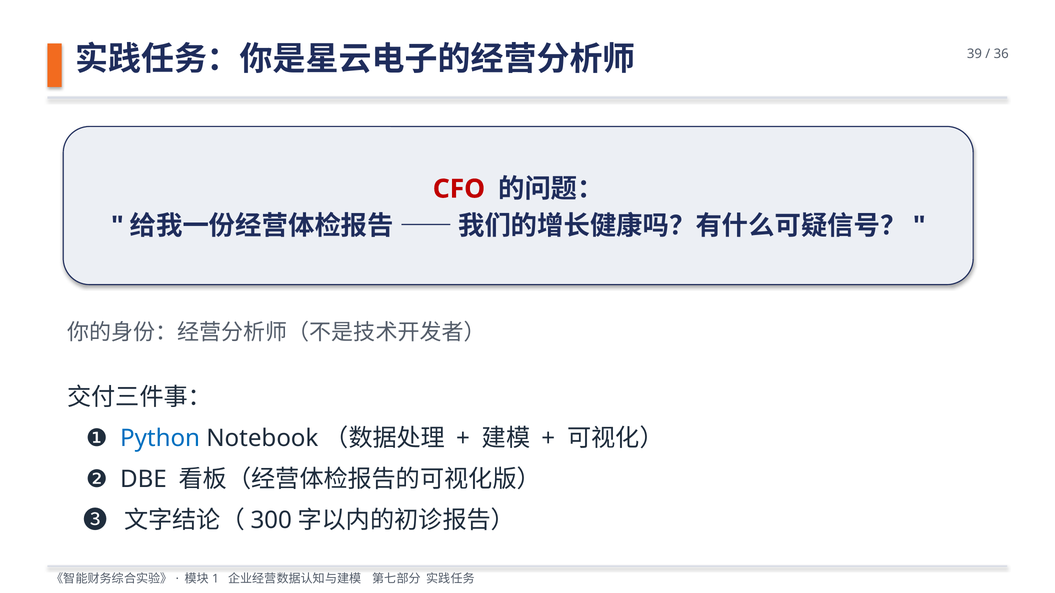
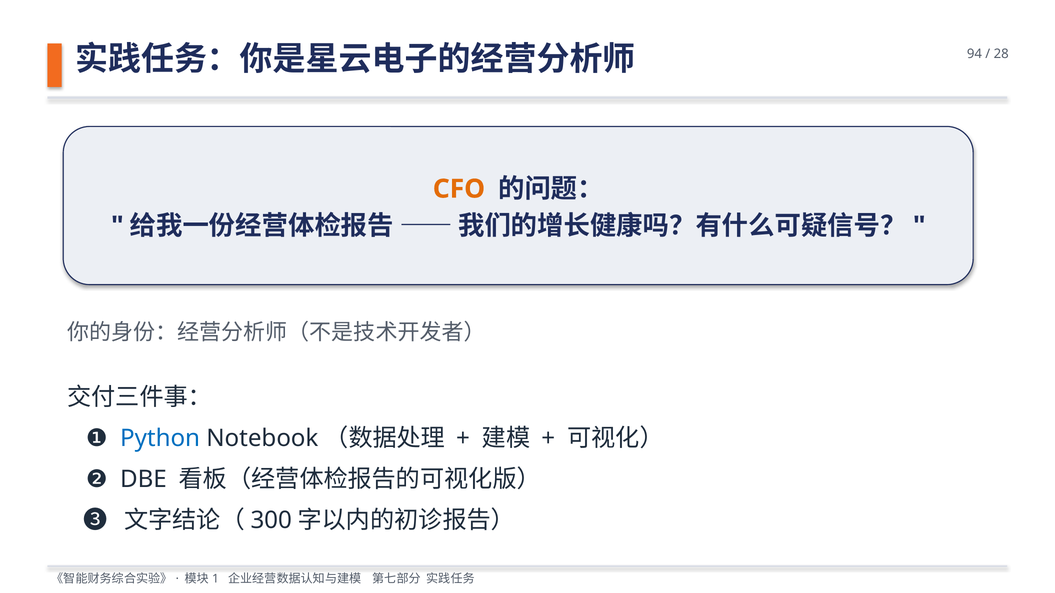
39: 39 -> 94 (974, 54)
36: 36 -> 28 (1001, 54)
CFO colour: red -> orange (459, 189)
